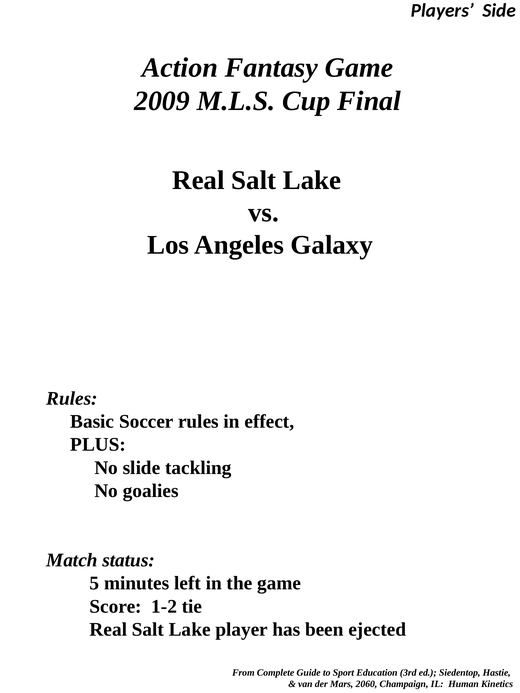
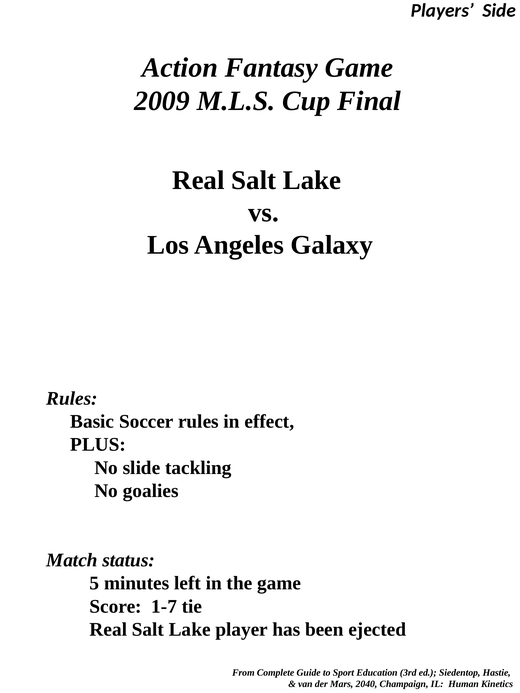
1-2: 1-2 -> 1-7 (164, 607)
2060: 2060 -> 2040 (366, 684)
